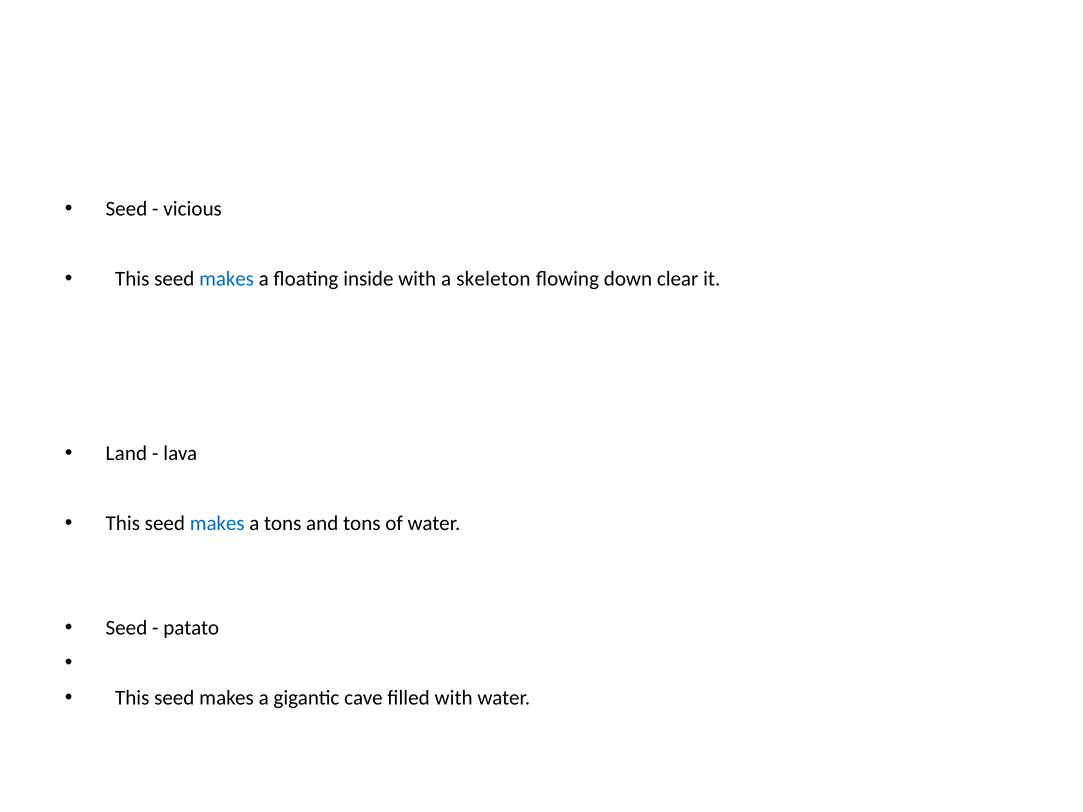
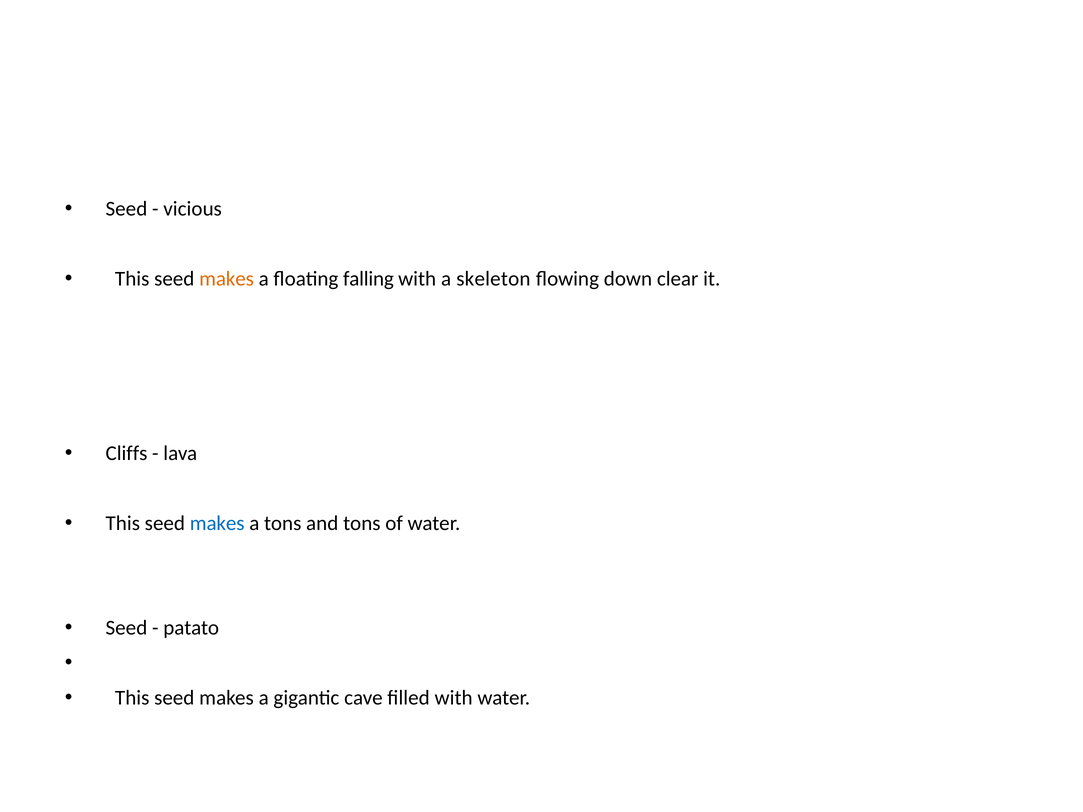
makes colour: blue -> orange (227, 279)
inside: inside -> falling (368, 279)
Land: Land -> Cliffs (126, 453)
